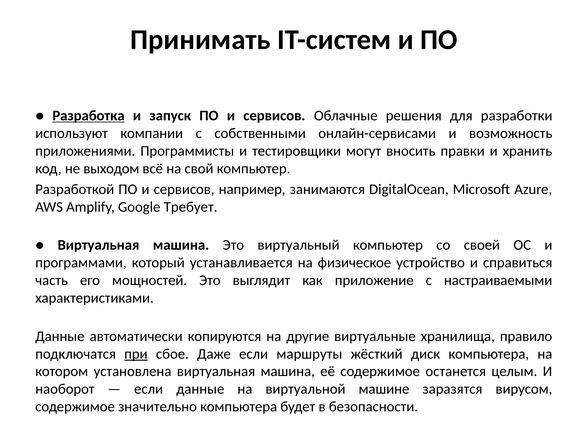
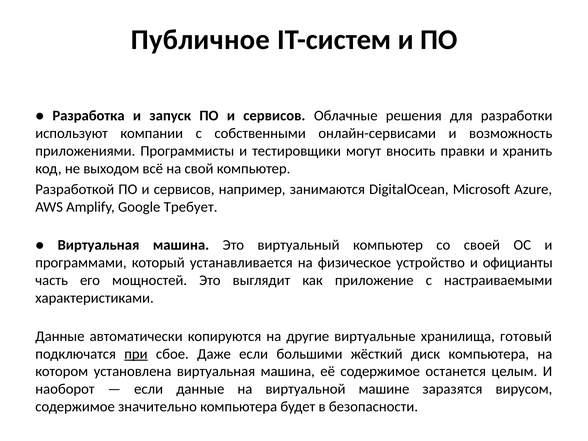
Принимать: Принимать -> Публичное (200, 40)
Разработка underline: present -> none (89, 116)
справиться: справиться -> официанты (518, 263)
правило: правило -> готовый (526, 336)
маршруты: маршруты -> большими (309, 354)
